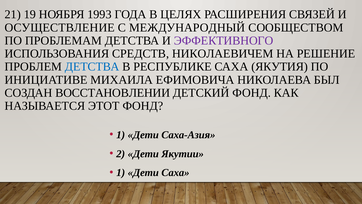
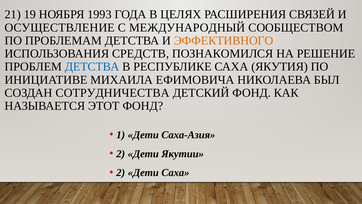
ЭФФЕКТИВНОГО colour: purple -> orange (224, 41)
НИКОЛАЕВИЧЕМ: НИКОЛАЕВИЧЕМ -> ПОЗНАКОМИЛСЯ (223, 54)
ВОССТАНОВЛЕНИИ: ВОССТАНОВЛЕНИИ -> СОТРУДНИЧЕСТВА (113, 93)
1: 1 -> 2 (121, 172)
